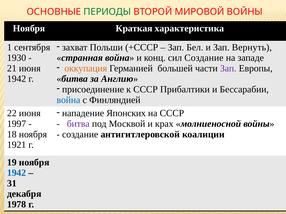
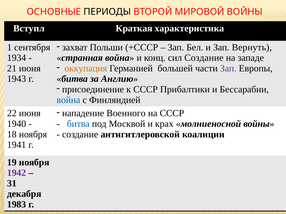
ПЕРИОДЫ colour: green -> black (107, 12)
Ноября: Ноября -> Вступл (29, 28)
1930: 1930 -> 1934 (17, 58)
1942: 1942 -> 1943 (17, 79)
Японских: Японских -> Военного (126, 114)
1997: 1997 -> 1940 (17, 124)
битва colour: purple -> blue (78, 124)
1921: 1921 -> 1941 (17, 145)
1942 colour: blue -> purple (17, 173)
1978: 1978 -> 1983 (17, 205)
